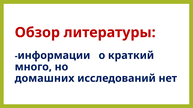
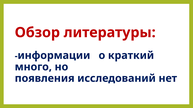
домашних: домашних -> появления (45, 79)
